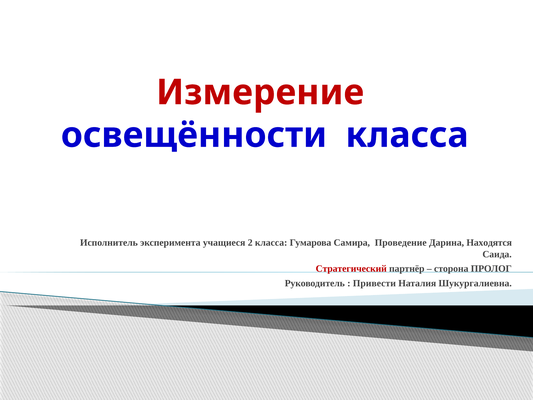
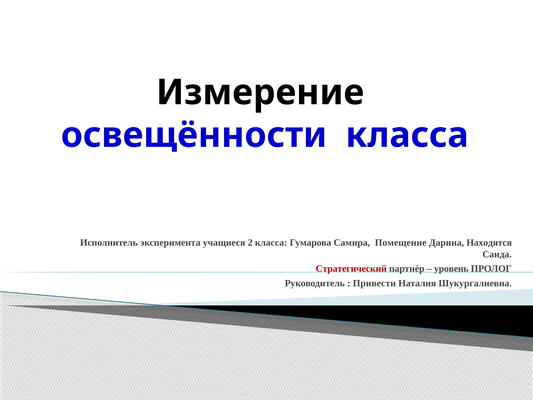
Измерение colour: red -> black (260, 92)
Проведение: Проведение -> Помещение (401, 243)
сторона: сторона -> уровень (451, 269)
